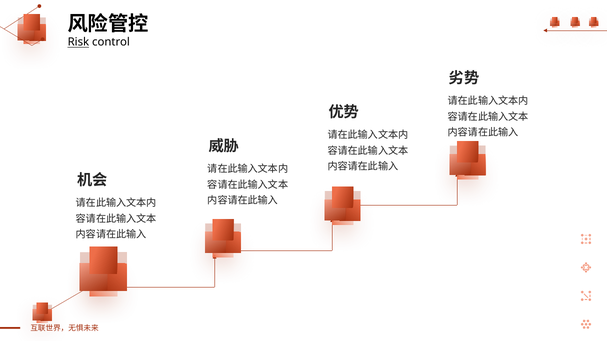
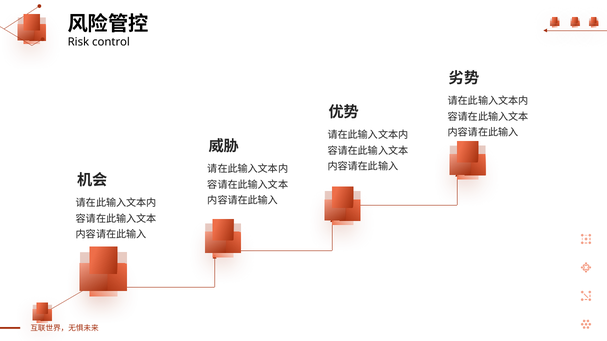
Risk underline: present -> none (78, 42)
